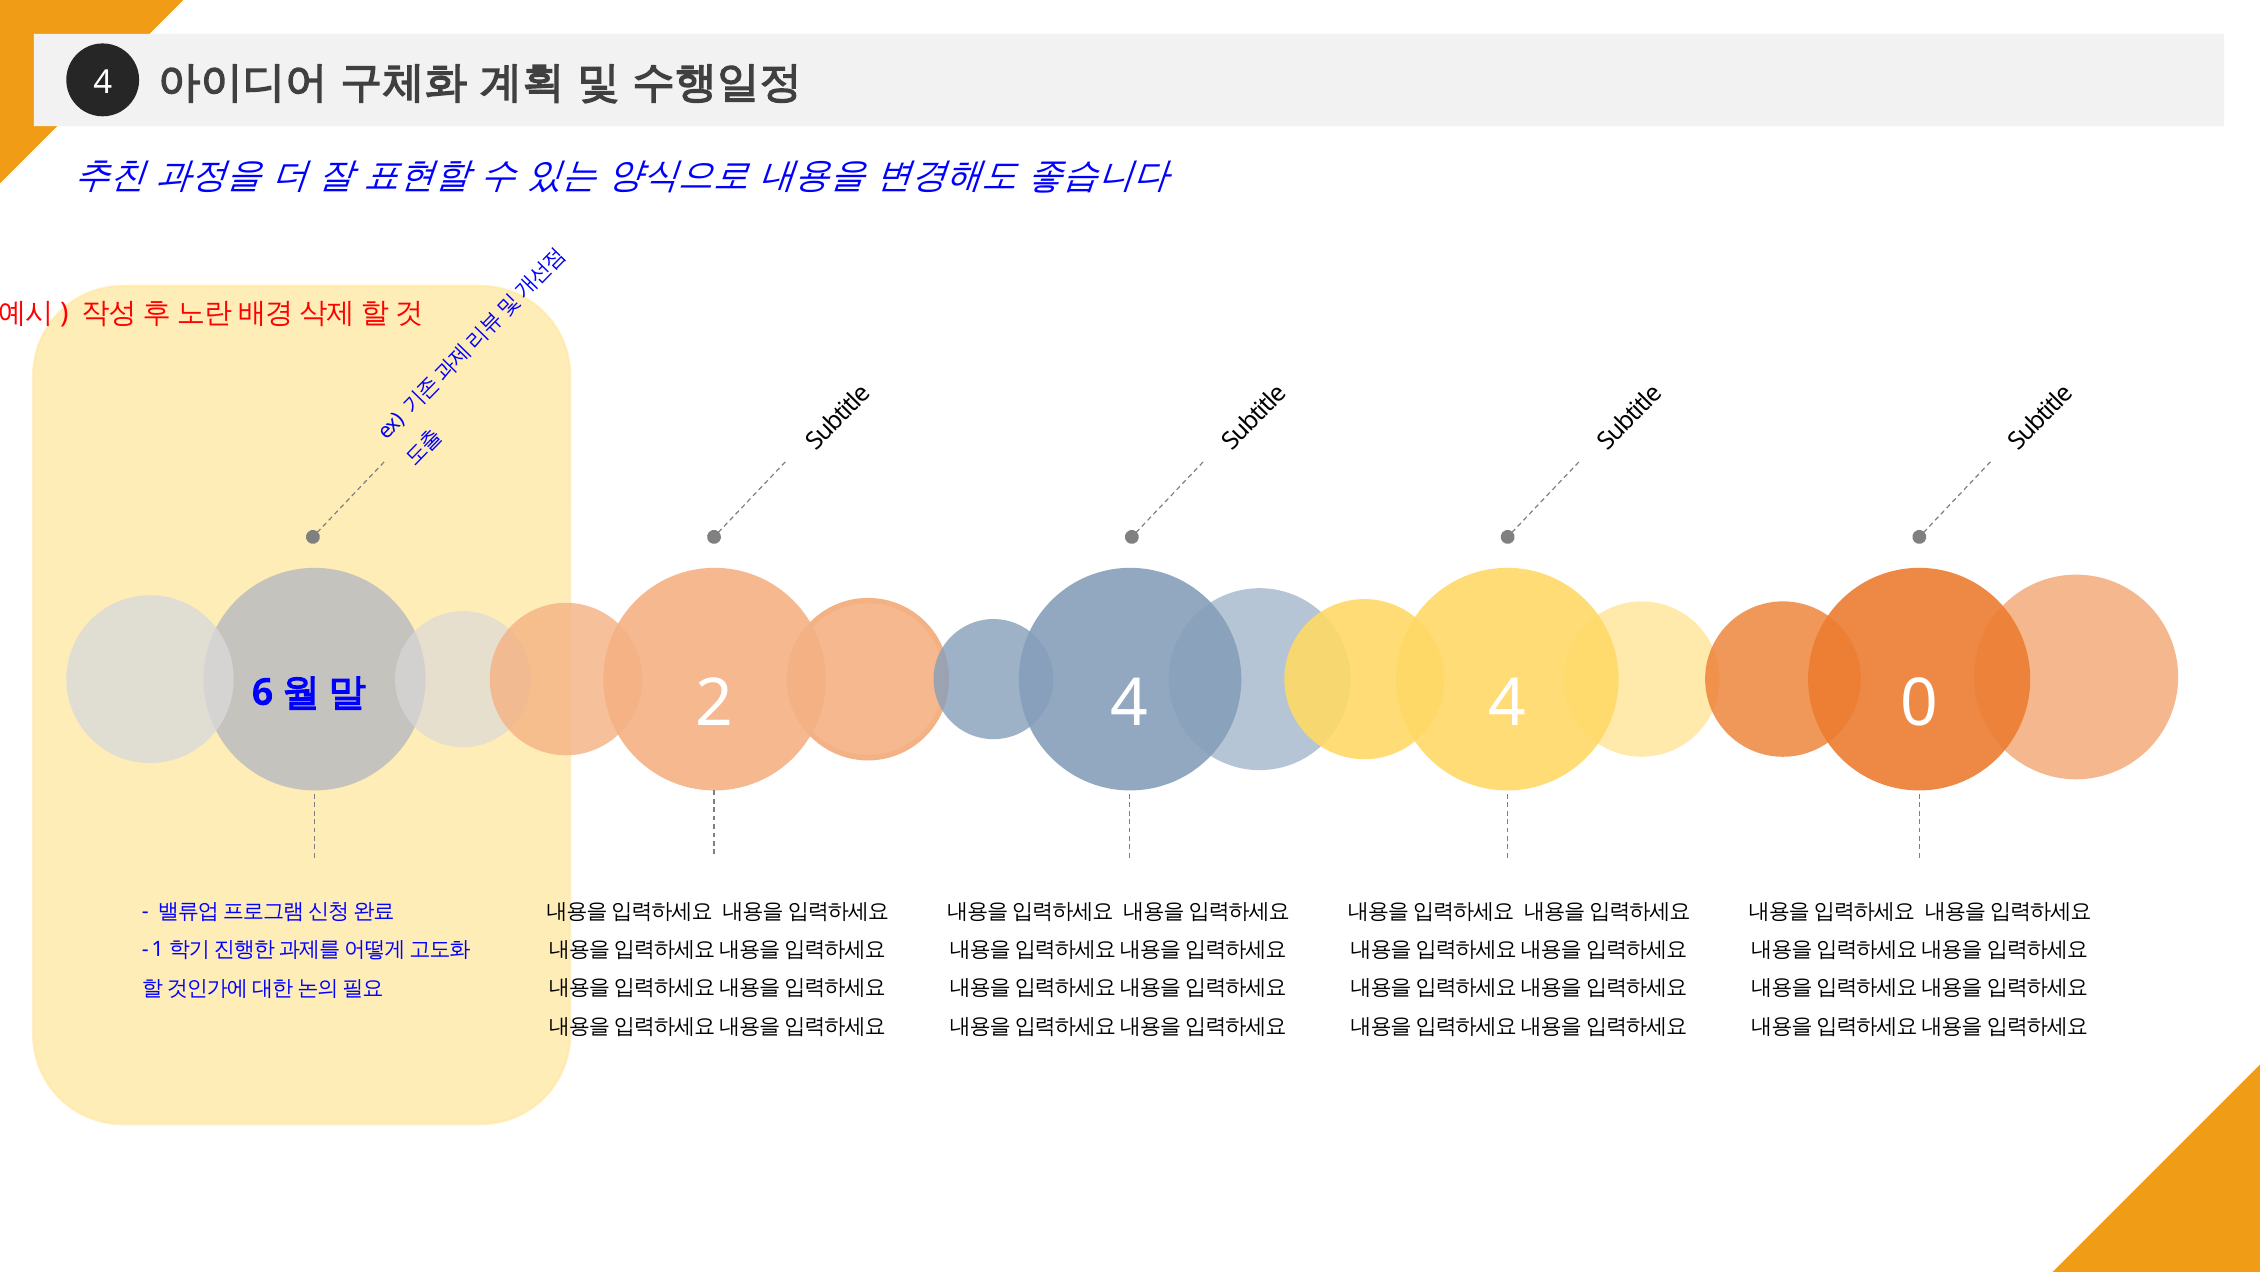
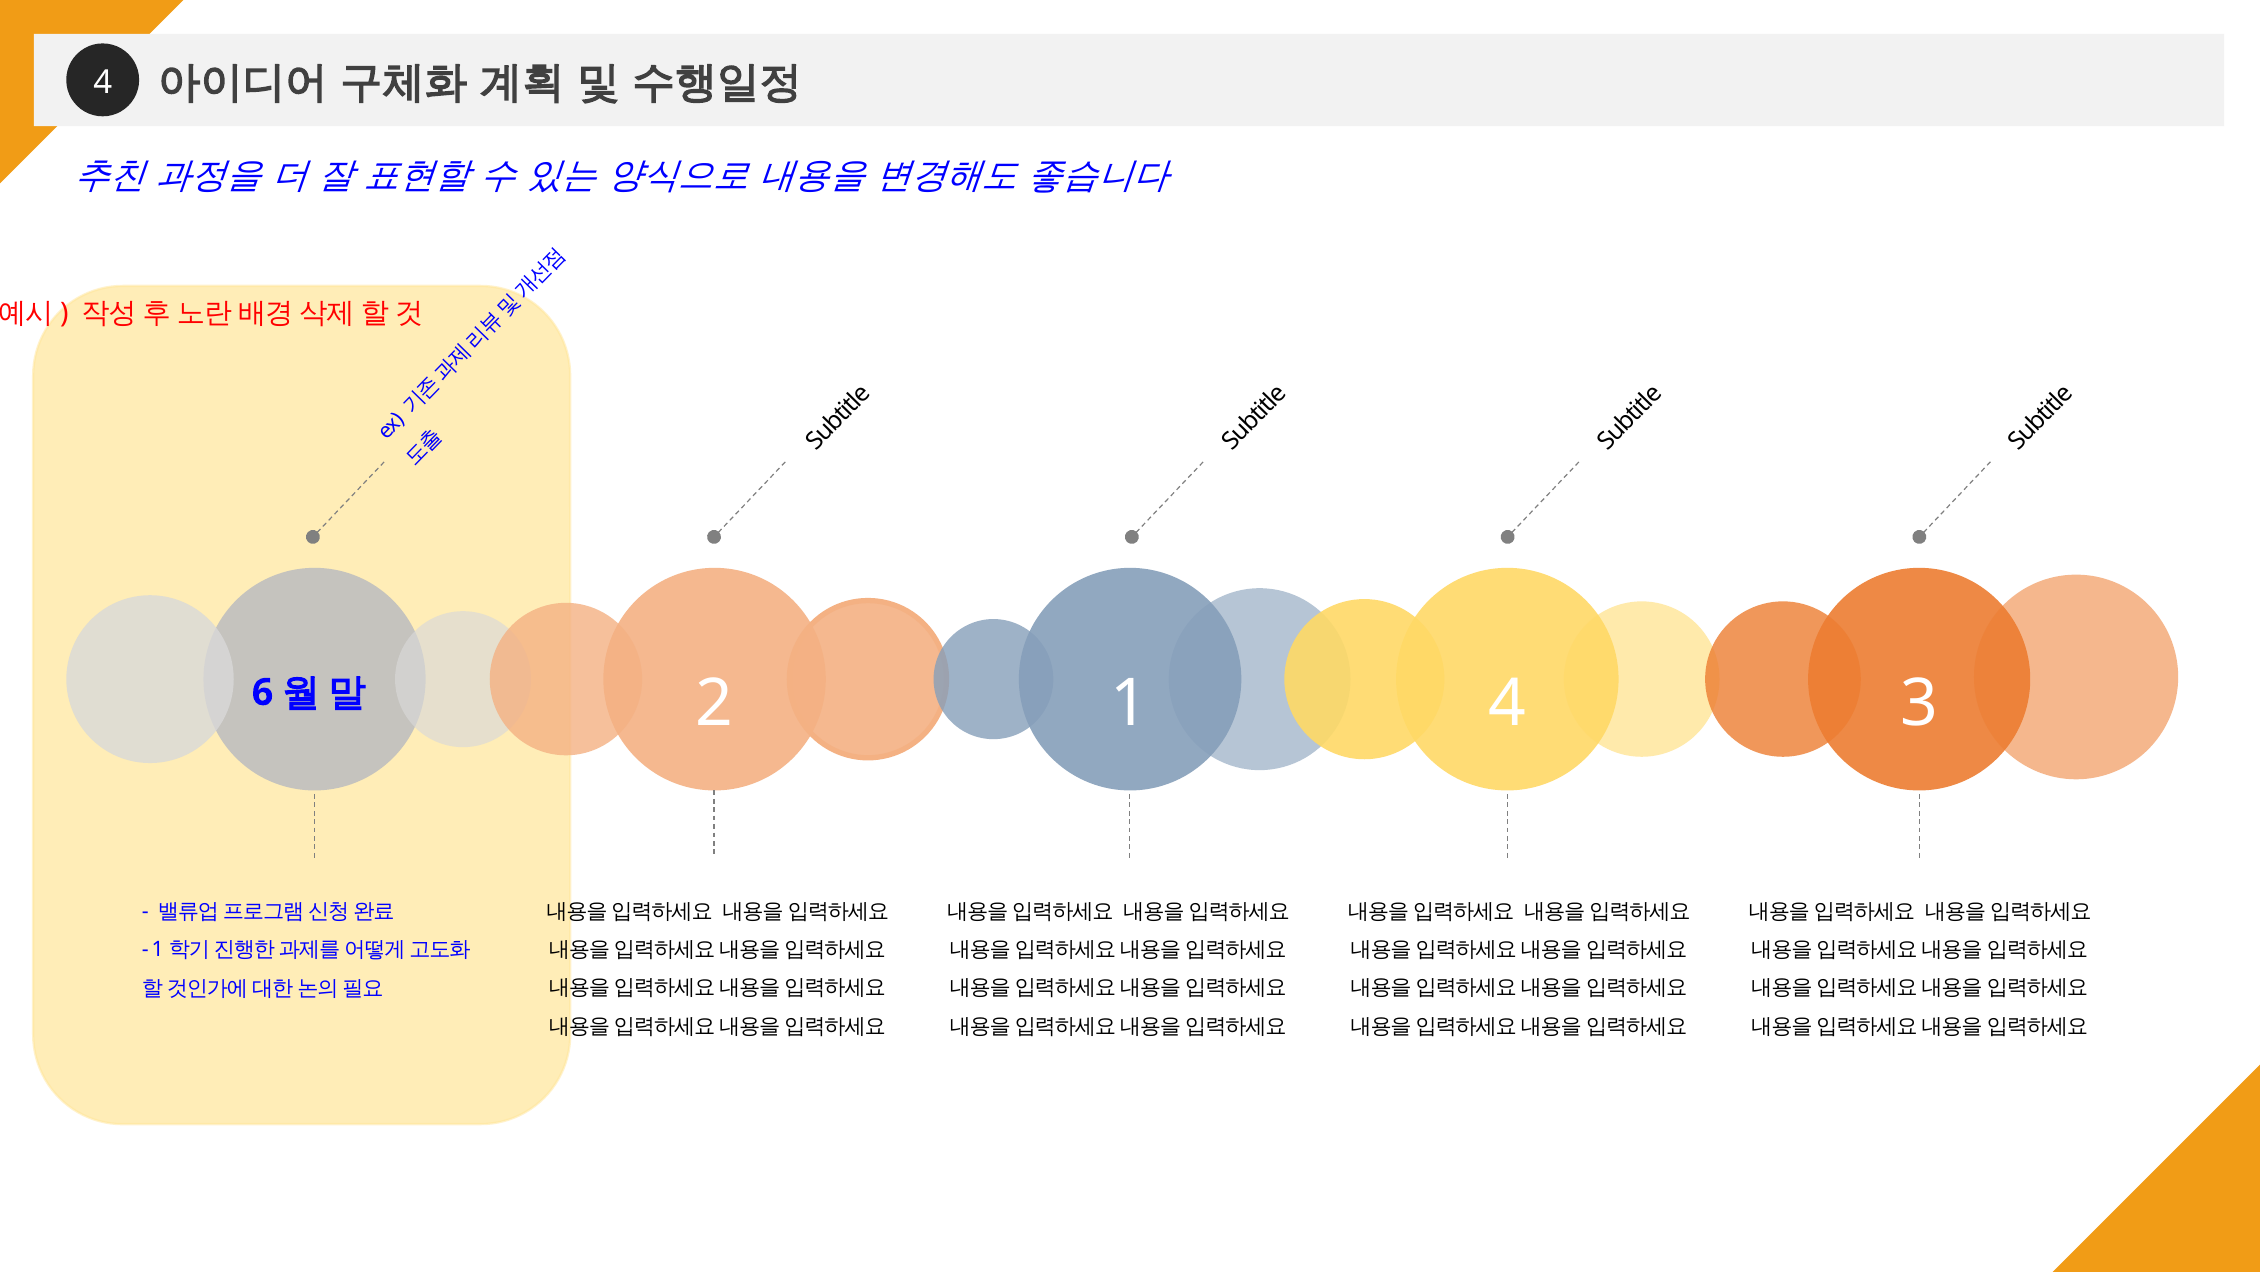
2 4: 4 -> 1 (1129, 703)
0: 0 -> 3 (1919, 703)
